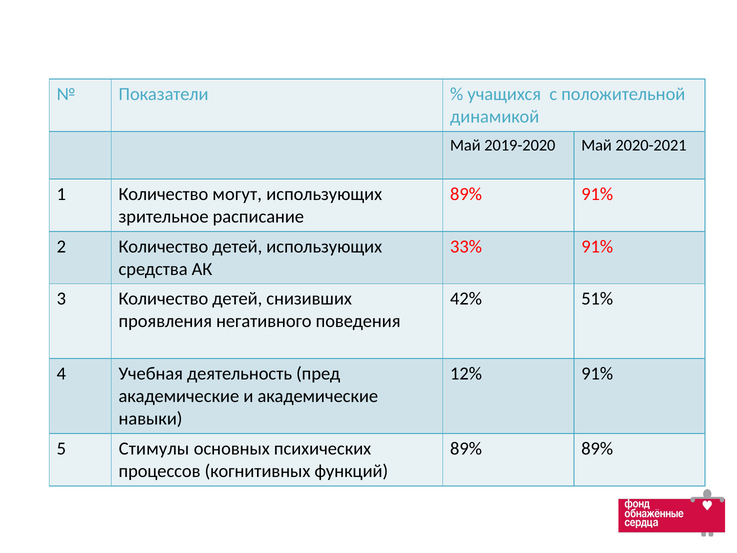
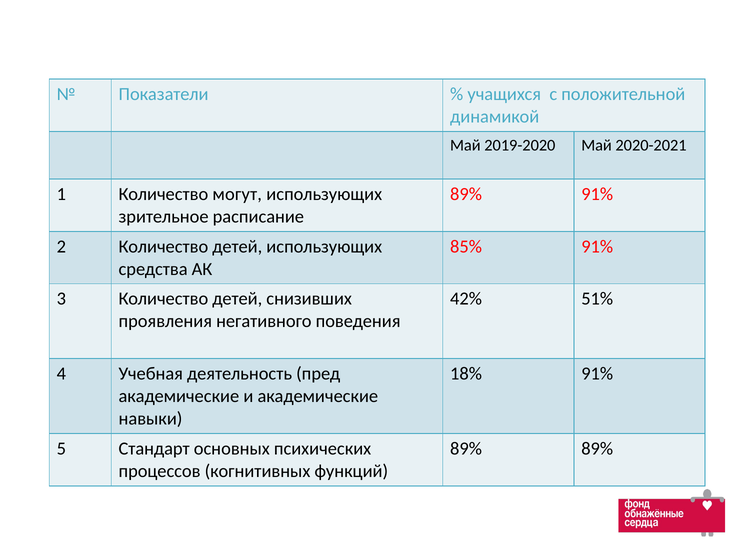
33%: 33% -> 85% (466, 246)
12%: 12% -> 18% (466, 374)
Стимулы: Стимулы -> Стандарт (154, 448)
